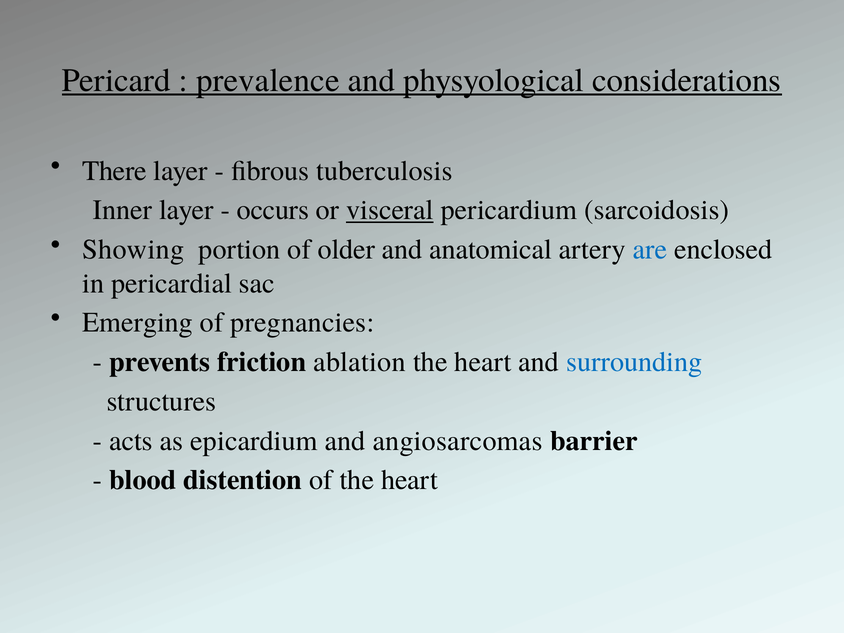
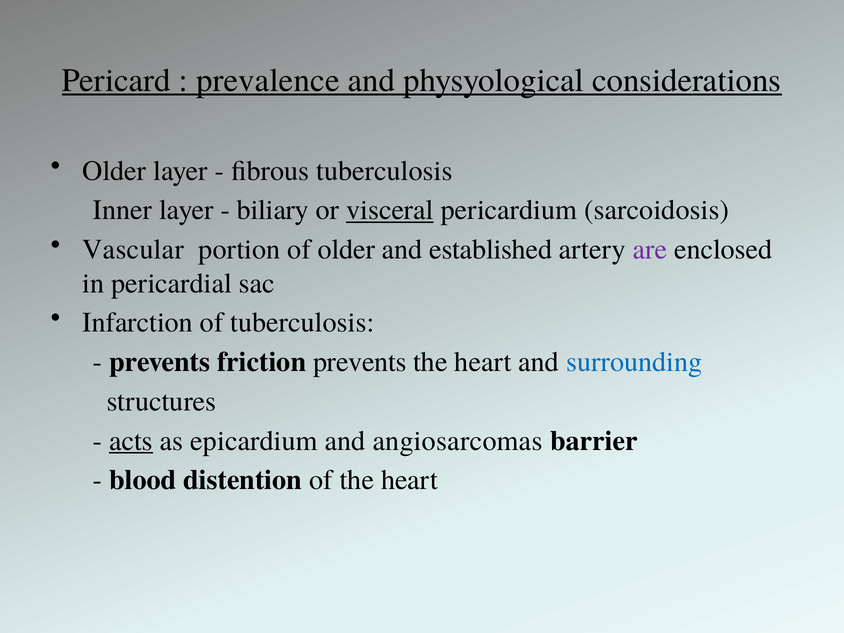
There: There -> Older (114, 171)
occurs: occurs -> biliary (273, 210)
Showing: Showing -> Vascular (133, 250)
anatomical: anatomical -> established (491, 250)
are colour: blue -> purple (650, 250)
Emerging: Emerging -> Infarction (138, 323)
of pregnancies: pregnancies -> tuberculosis (302, 323)
friction ablation: ablation -> prevents (360, 362)
acts underline: none -> present (131, 441)
